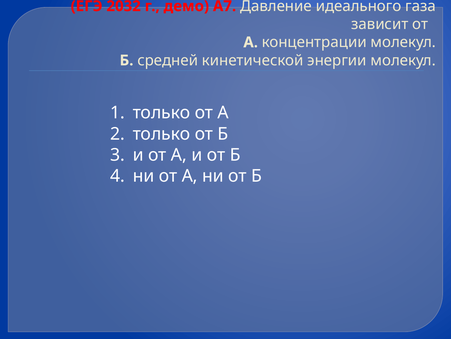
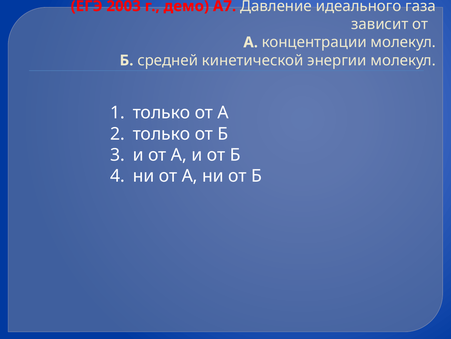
2032: 2032 -> 2003 (124, 6)
